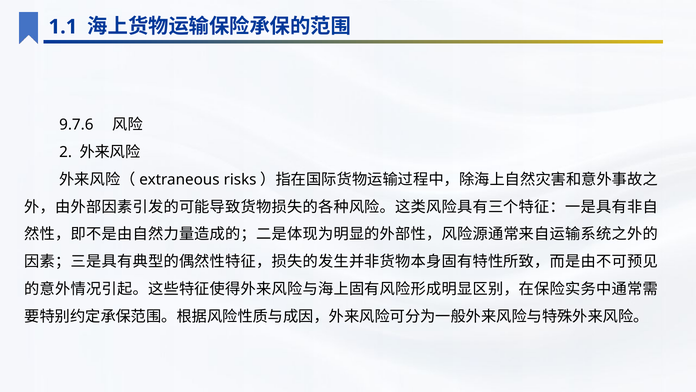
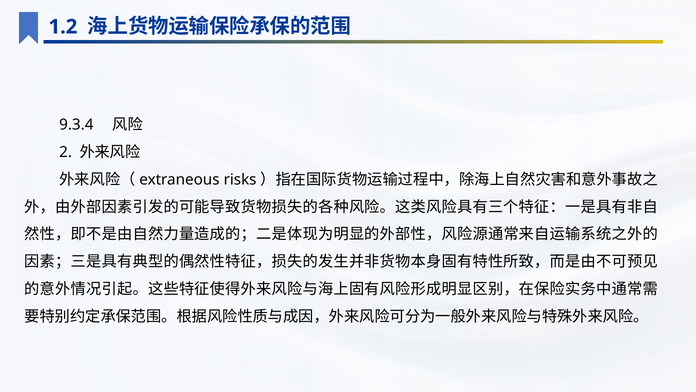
1.1: 1.1 -> 1.2 (63, 27)
9.7.6: 9.7.6 -> 9.3.4 (76, 125)
